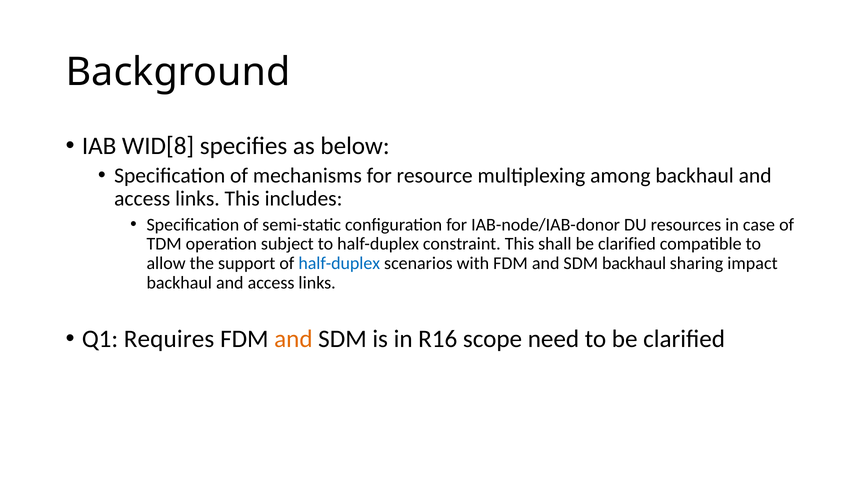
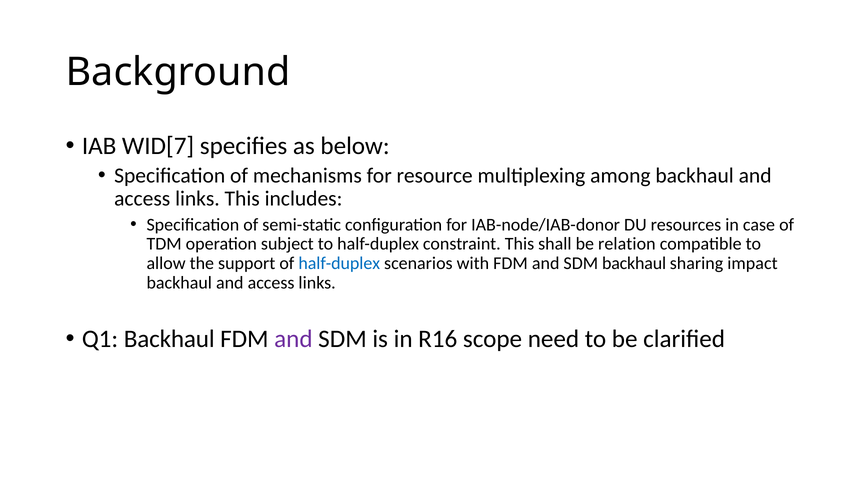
WID[8: WID[8 -> WID[7 (158, 146)
shall be clarified: clarified -> relation (627, 244)
Q1 Requires: Requires -> Backhaul (169, 339)
and colour: orange -> purple (293, 339)
